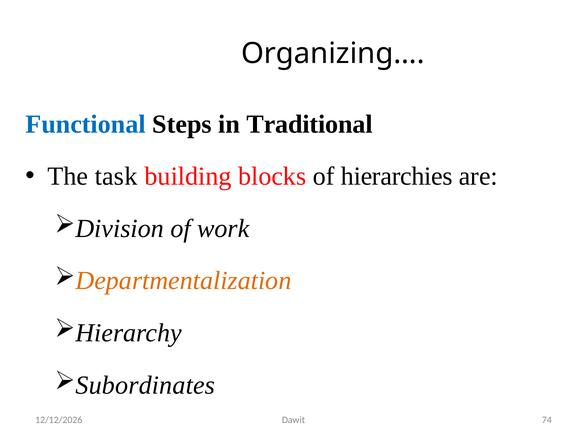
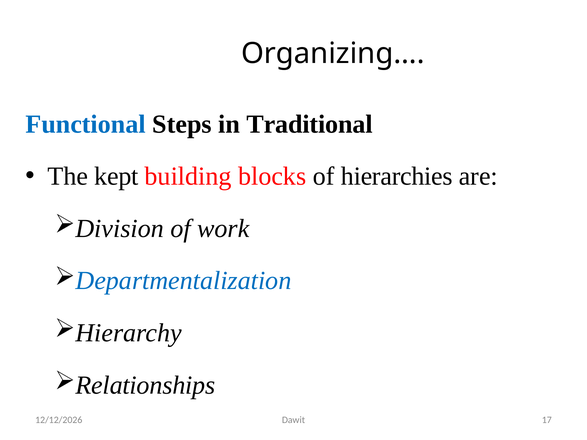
task: task -> kept (116, 176)
Departmentalization colour: orange -> blue (183, 281)
Subordinates: Subordinates -> Relationships (145, 385)
74: 74 -> 17 (547, 420)
